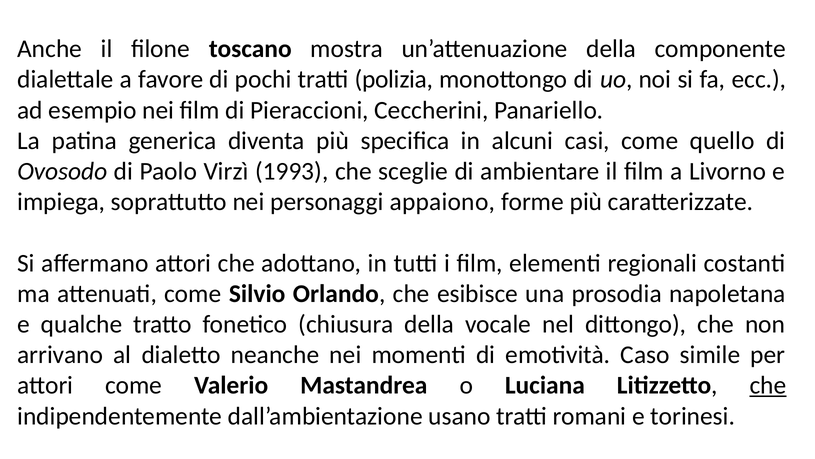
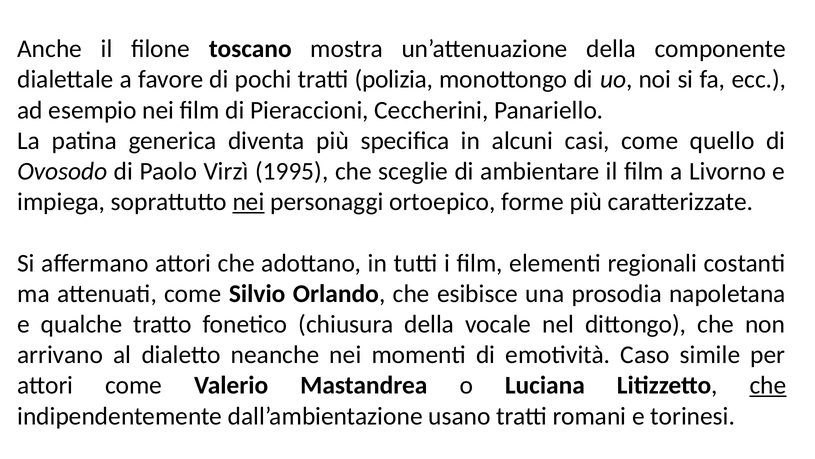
1993: 1993 -> 1995 (292, 171)
nei underline: none -> present (248, 202)
appaiono: appaiono -> ortoepico (442, 202)
